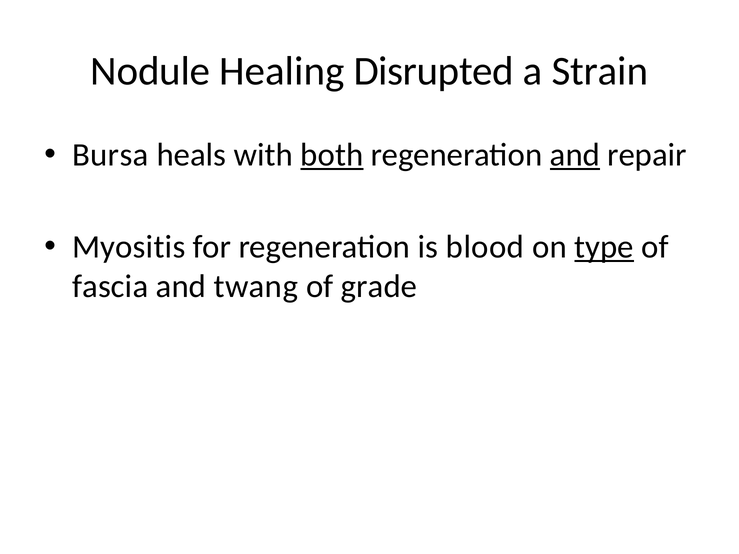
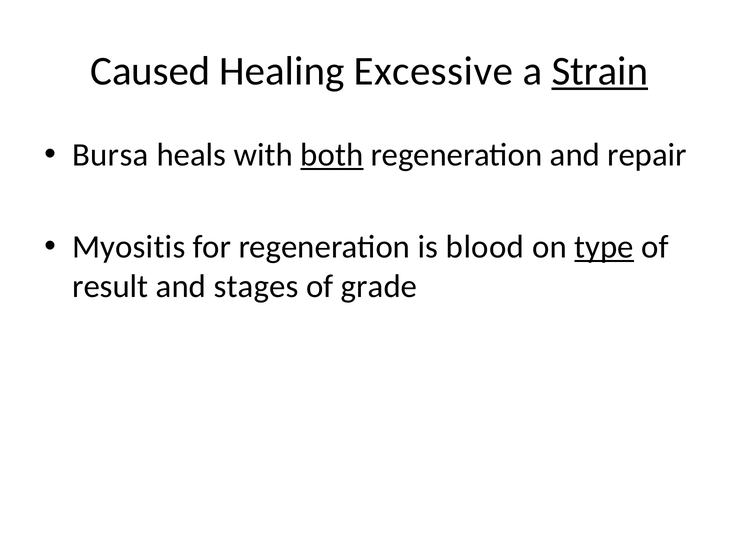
Nodule: Nodule -> Caused (150, 71)
Disrupted: Disrupted -> Excessive (433, 71)
Strain underline: none -> present (600, 71)
and underline: present -> none (575, 155)
fascia: fascia -> result (110, 286)
twang: twang -> stages (256, 286)
